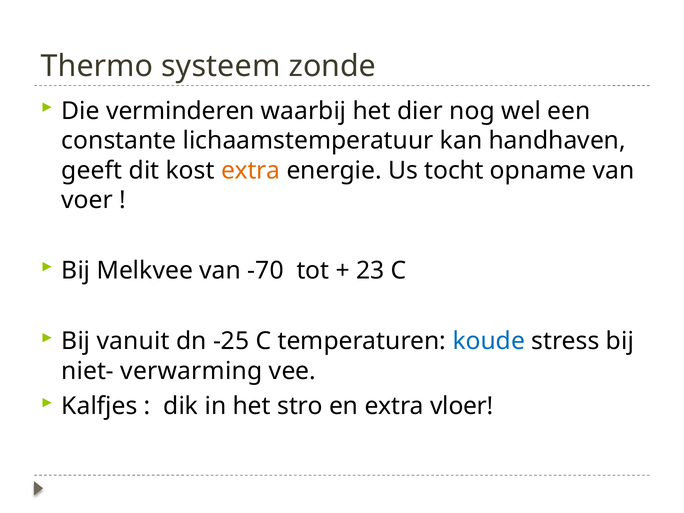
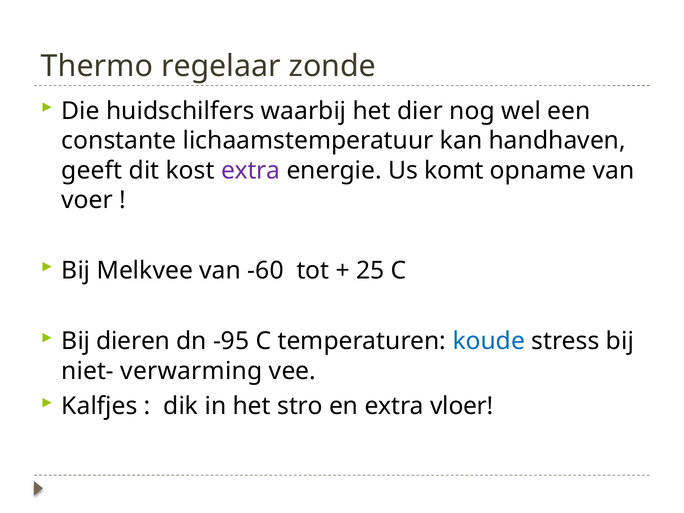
systeem: systeem -> regelaar (221, 66)
verminderen: verminderen -> huidschilfers (180, 111)
extra colour: orange -> purple (251, 170)
tocht: tocht -> komt (454, 170)
-70: -70 -> -60 (266, 271)
23: 23 -> 25 (370, 271)
vanuit: vanuit -> dieren (133, 341)
-25: -25 -> -95 (231, 341)
